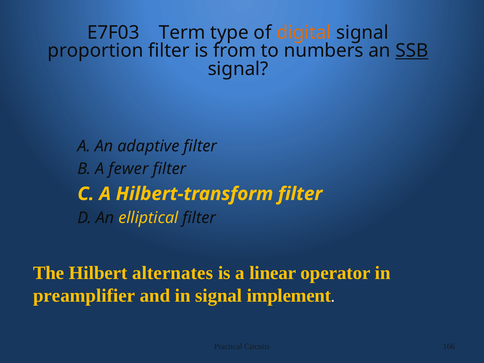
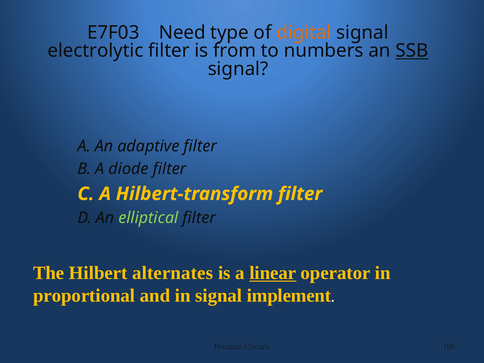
Term: Term -> Need (182, 33)
proportion: proportion -> electrolytic (95, 51)
fewer: fewer -> diode (129, 169)
elliptical colour: yellow -> light green (148, 218)
linear underline: none -> present (273, 273)
preamplifier: preamplifier -> proportional (84, 296)
